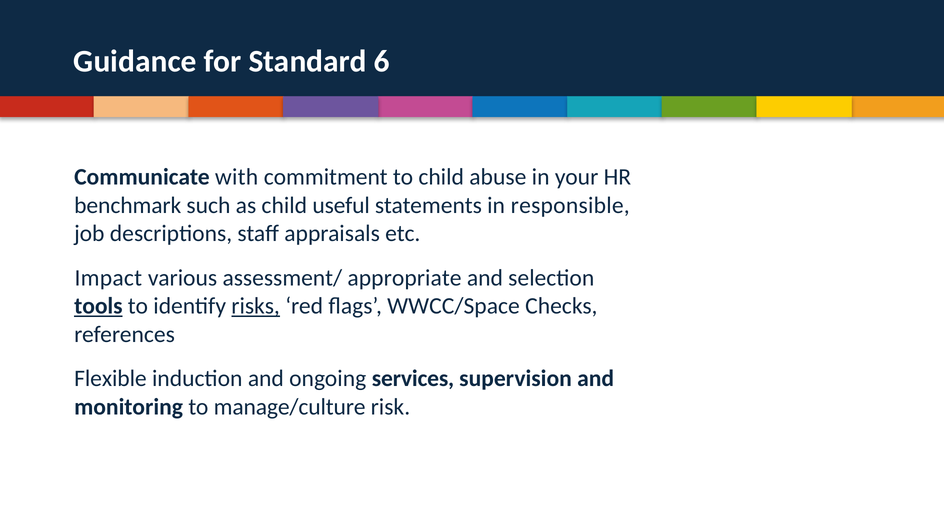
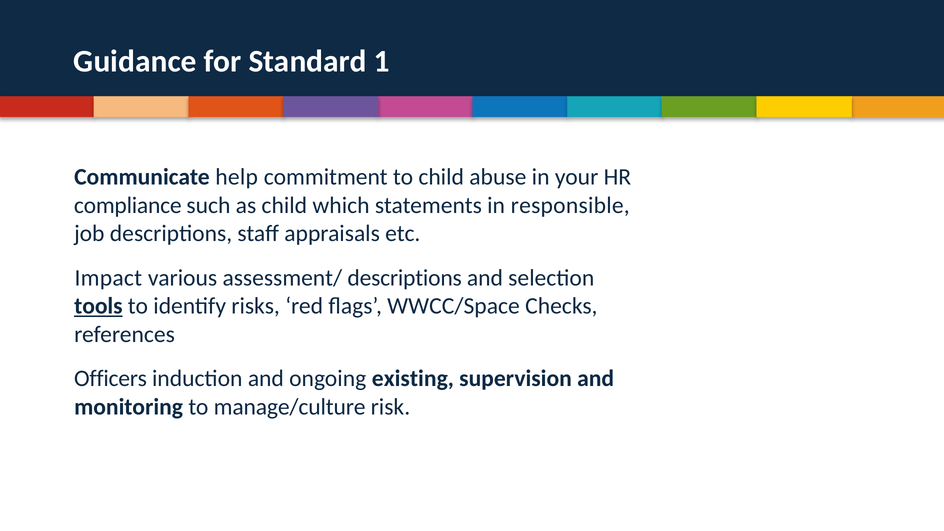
6: 6 -> 1 (382, 62)
with: with -> help (237, 177)
benchmark: benchmark -> compliance (128, 205)
useful: useful -> which (341, 205)
assessment/ appropriate: appropriate -> descriptions (405, 278)
risks underline: present -> none (256, 306)
Flexible: Flexible -> Officers (111, 378)
services: services -> existing (413, 378)
